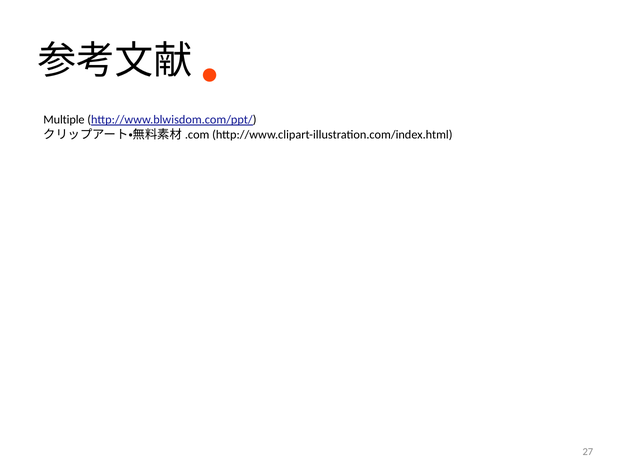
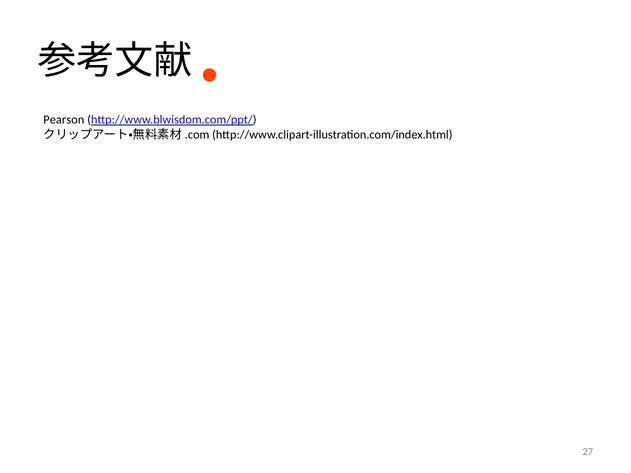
Multiple: Multiple -> Pearson (64, 120)
